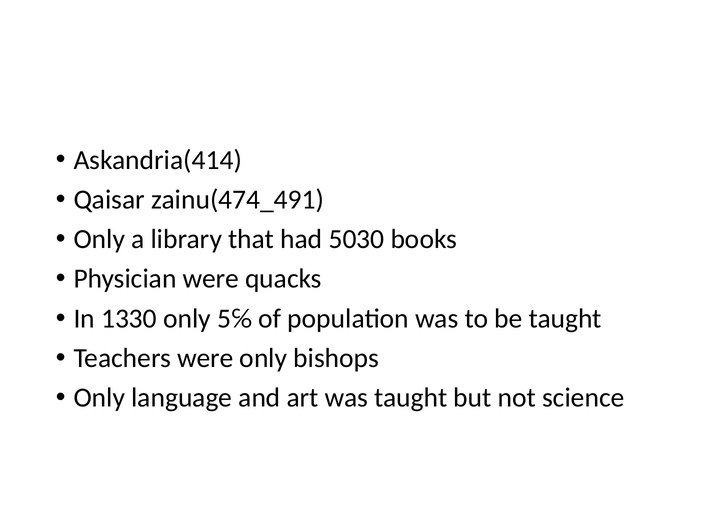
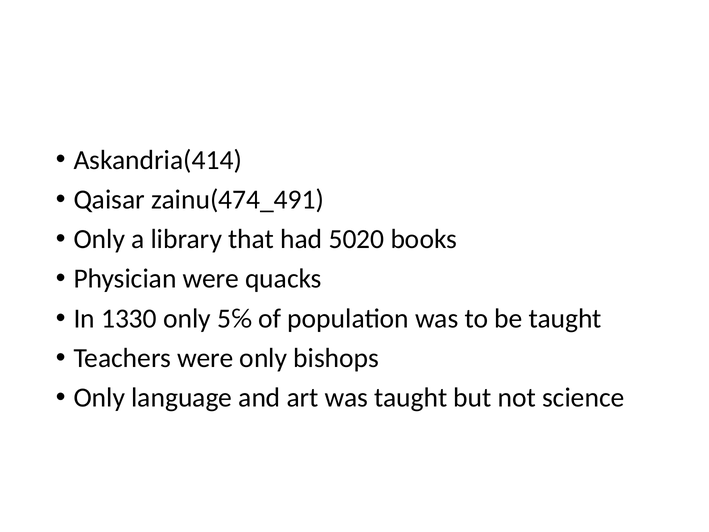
5030: 5030 -> 5020 (356, 239)
